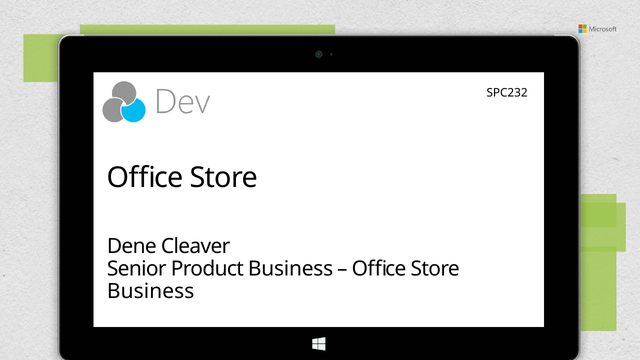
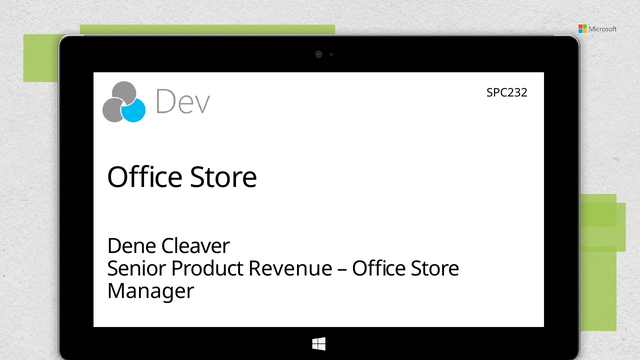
Product Business: Business -> Revenue (290, 269)
Business: Business -> Manager (151, 291)
